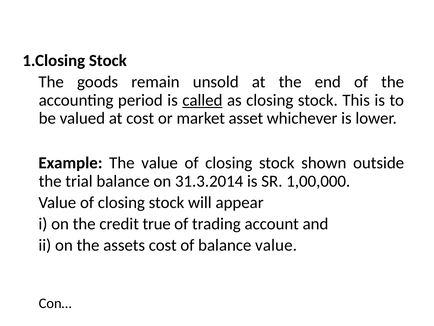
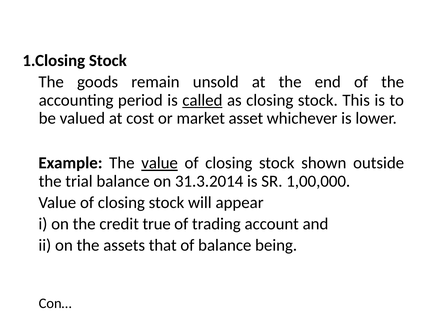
value underline: none -> present (160, 163)
assets cost: cost -> that (163, 245)
balance value: value -> being (276, 245)
